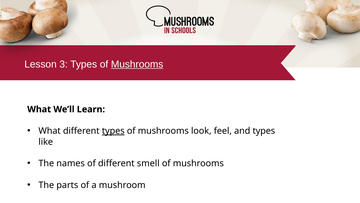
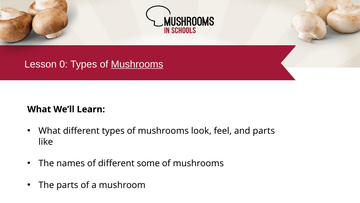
3: 3 -> 0 (64, 64)
types underline: present -> none (113, 131)
and types: types -> parts (264, 131)
smell: smell -> some (148, 163)
